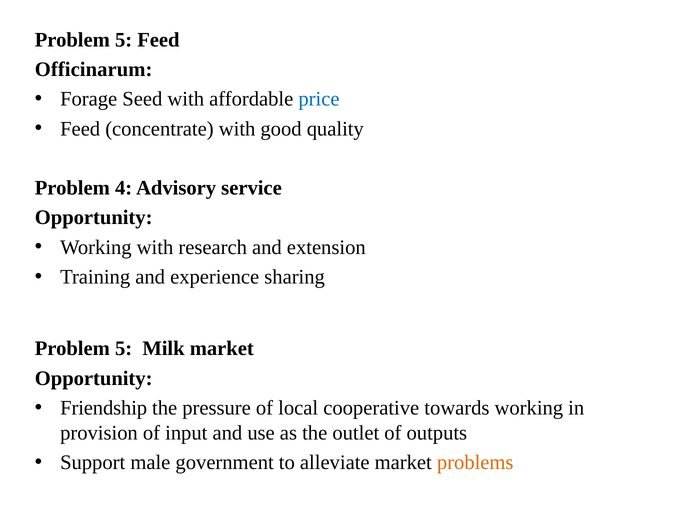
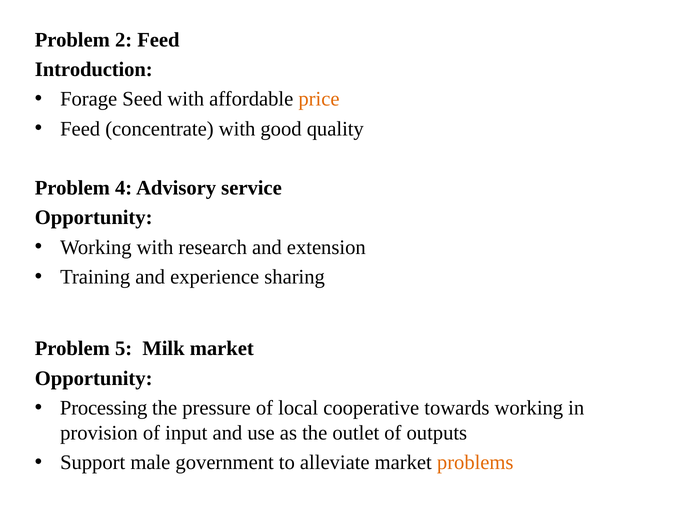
5: 5 -> 2 (124, 40)
Officinarum: Officinarum -> Introduction (94, 69)
price colour: blue -> orange (319, 99)
Friendship: Friendship -> Processing (104, 407)
